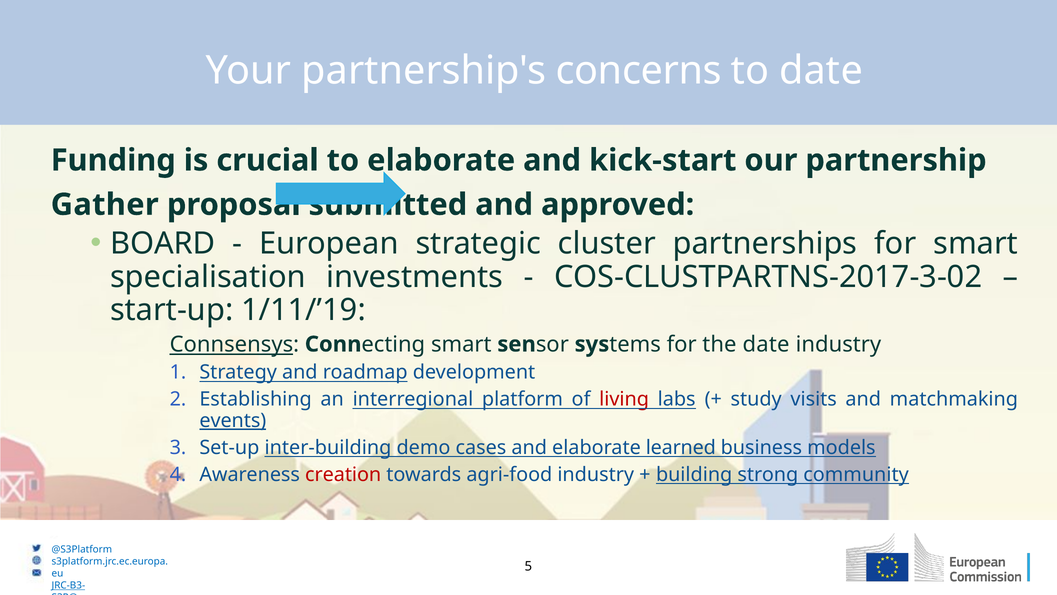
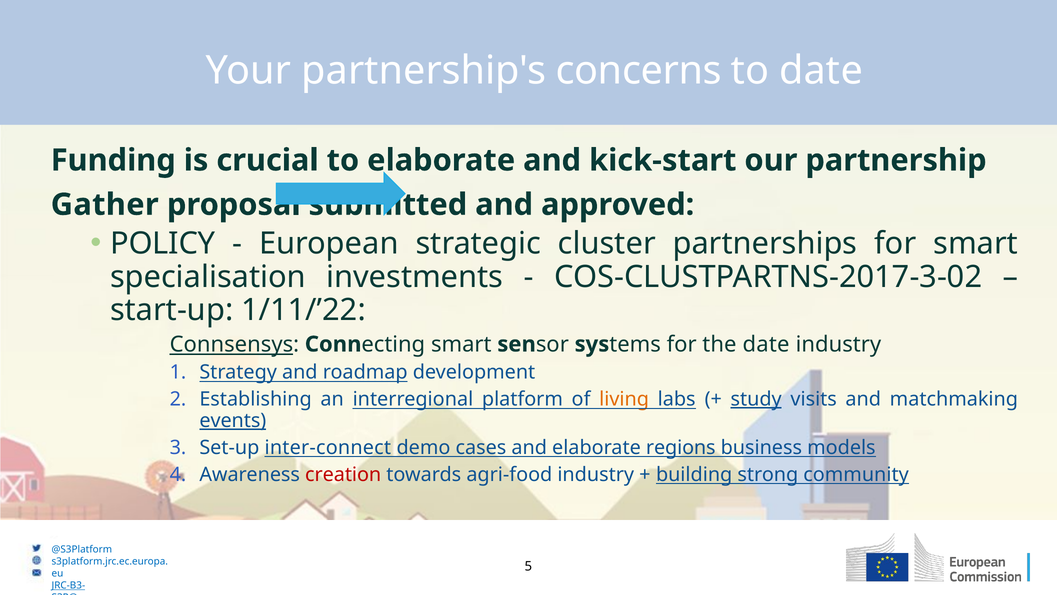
BOARD: BOARD -> POLICY (163, 243)
1/11/’19: 1/11/’19 -> 1/11/’22 (303, 310)
living colour: red -> orange (624, 399)
study underline: none -> present (756, 399)
inter-building: inter-building -> inter-connect (328, 447)
learned: learned -> regions (681, 447)
